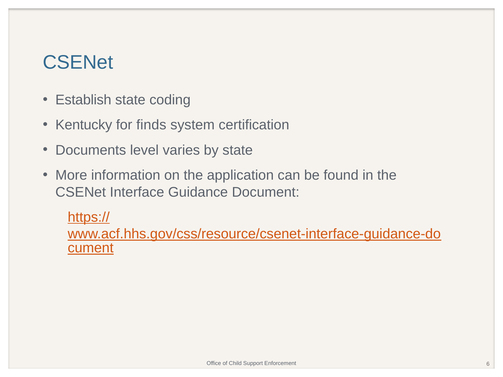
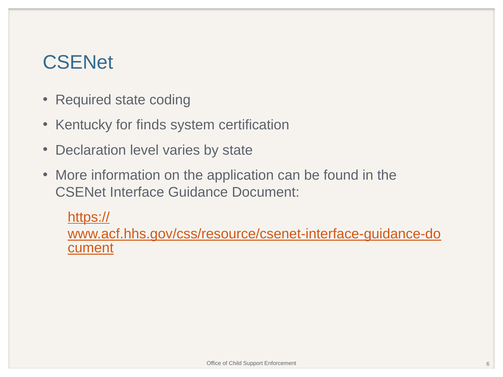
Establish: Establish -> Required (83, 100)
Documents: Documents -> Declaration (91, 150)
